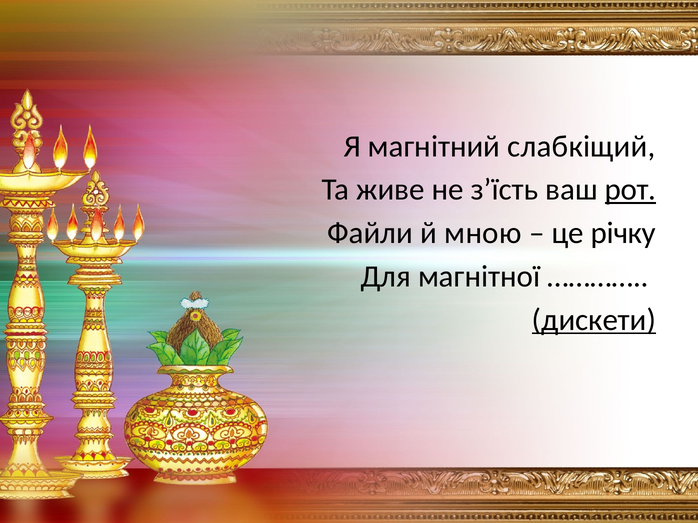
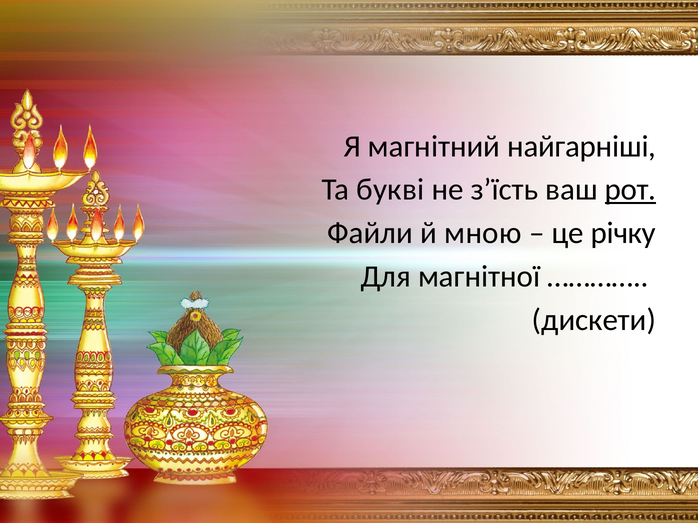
слабкіщий: слабкіщий -> найгарніші (582, 146)
живе: живе -> букві (390, 190)
дискети underline: present -> none (594, 320)
